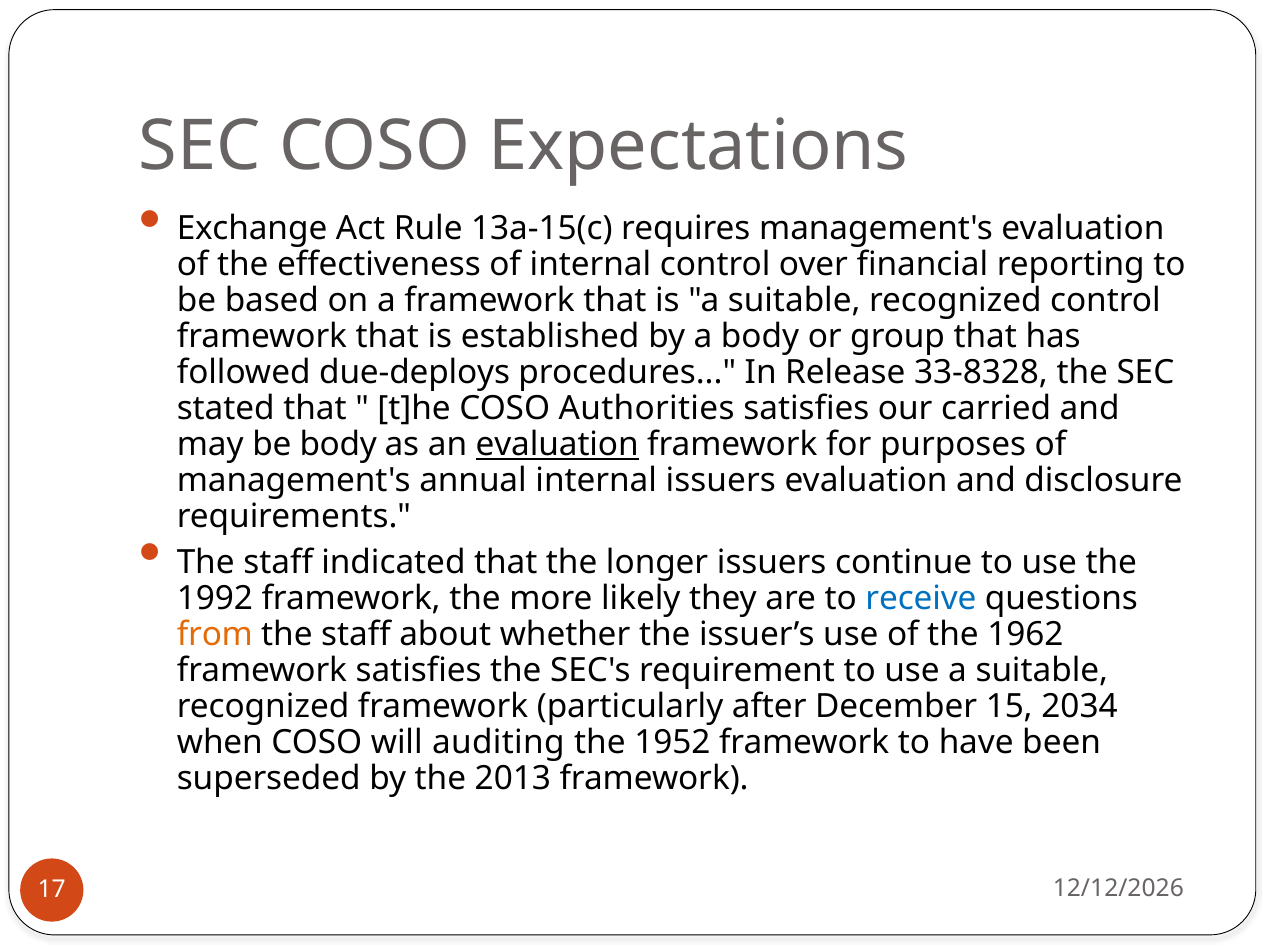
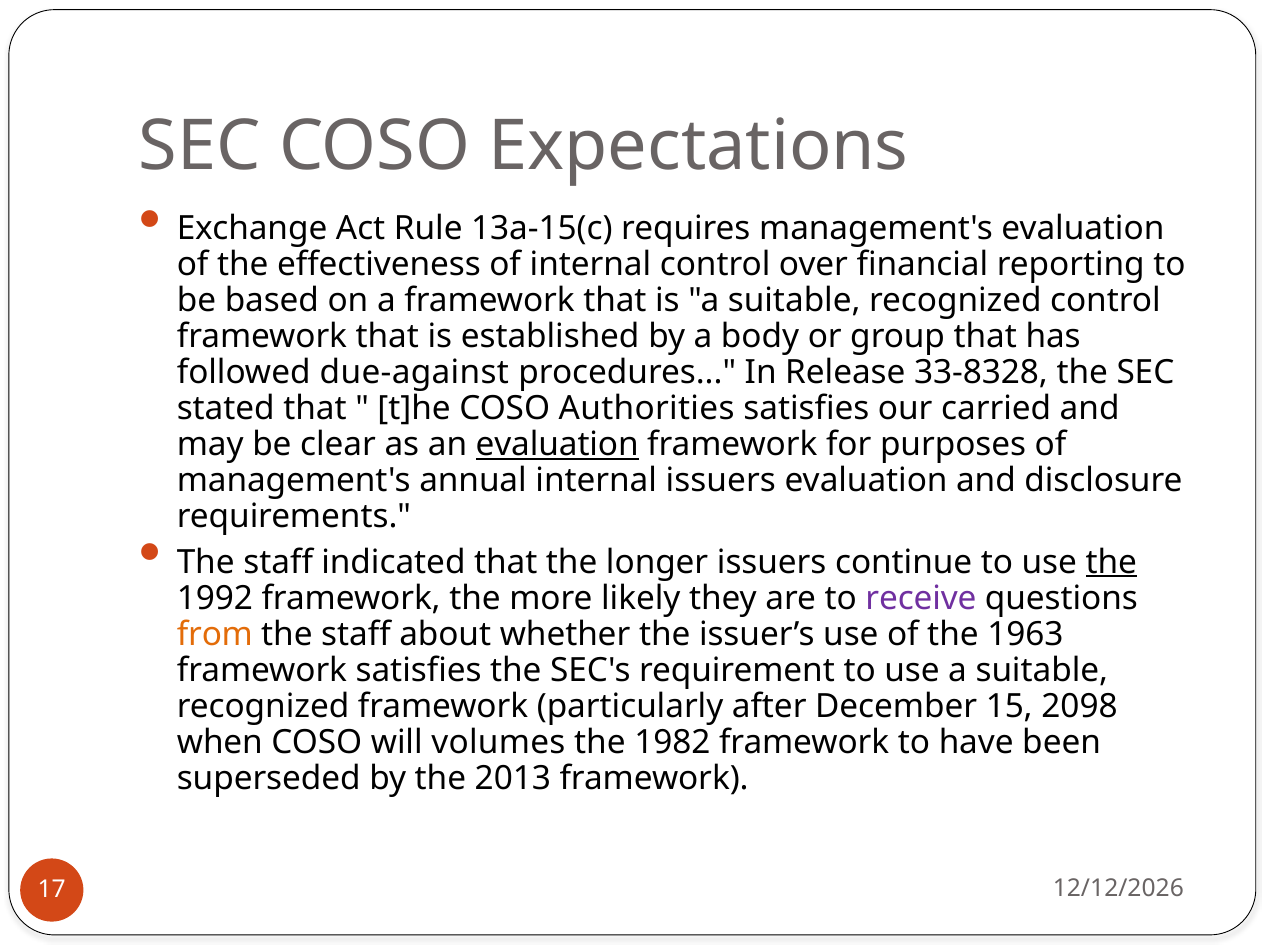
due-deploys: due-deploys -> due-against (414, 373)
be body: body -> clear (338, 445)
the underline: none -> present (1111, 563)
receive colour: blue -> purple (921, 599)
1962: 1962 -> 1963 (1025, 635)
2034: 2034 -> 2098 (1080, 707)
auditing: auditing -> volumes (498, 743)
1952: 1952 -> 1982 (672, 743)
